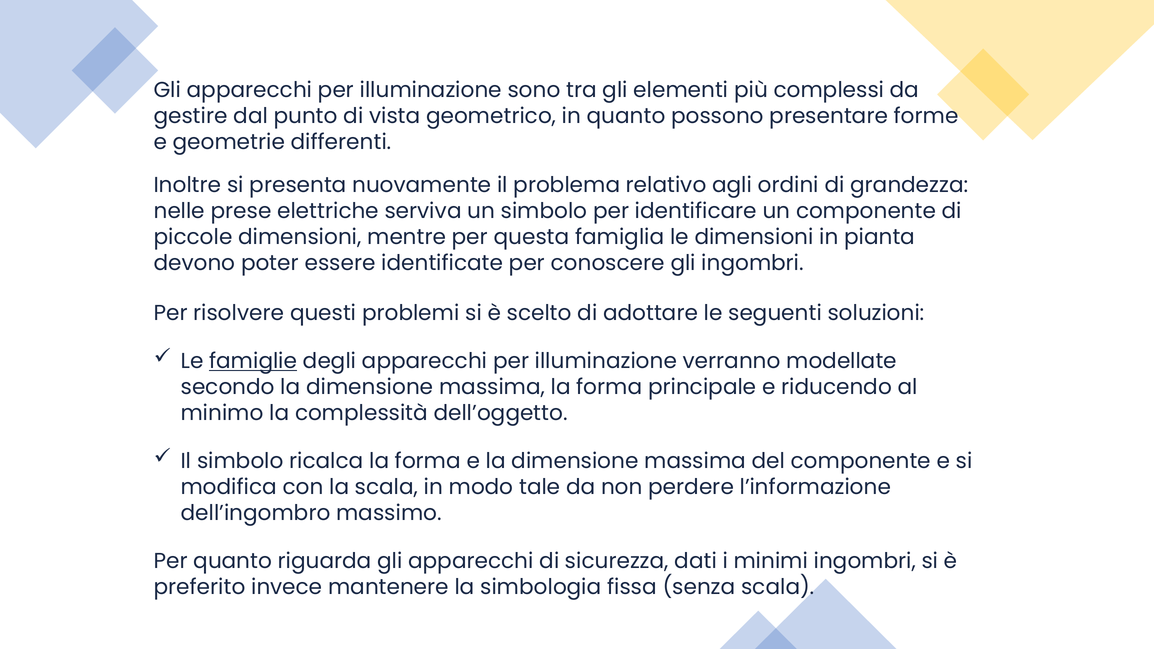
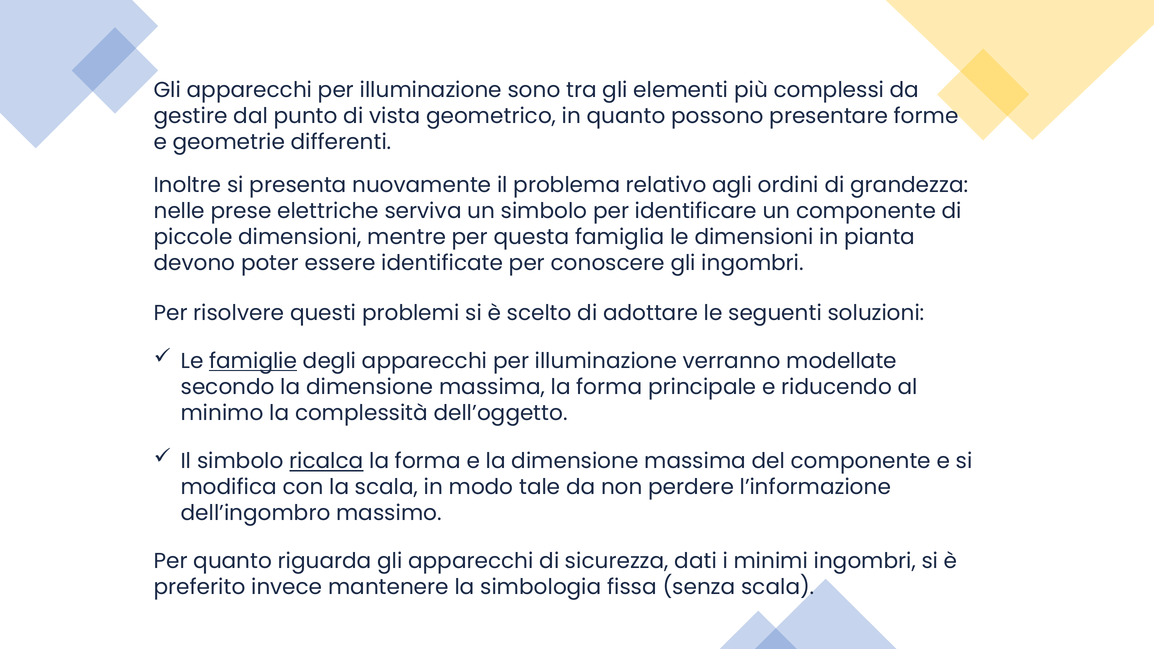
ricalca underline: none -> present (326, 461)
